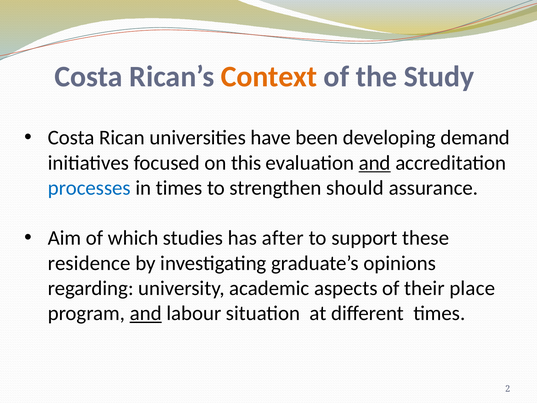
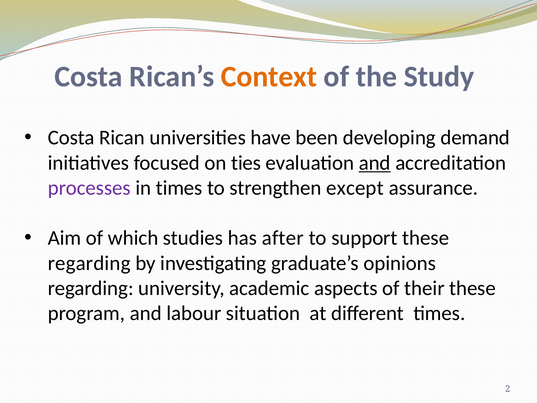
this: this -> ties (246, 163)
processes colour: blue -> purple (89, 188)
should: should -> except (355, 188)
residence: residence -> regarding (89, 263)
their place: place -> these (473, 288)
and underline: present -> none (146, 313)
